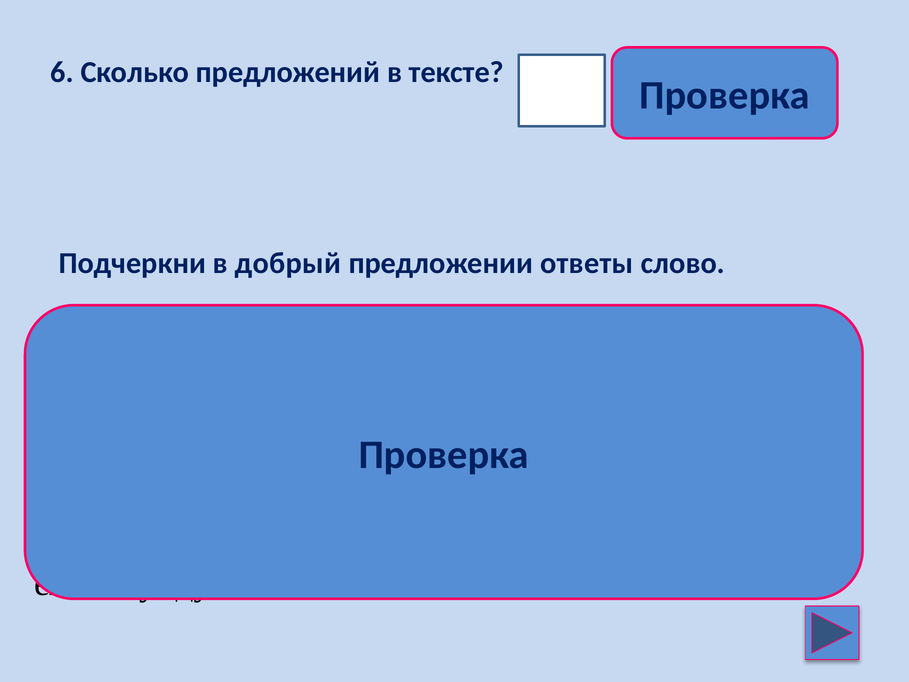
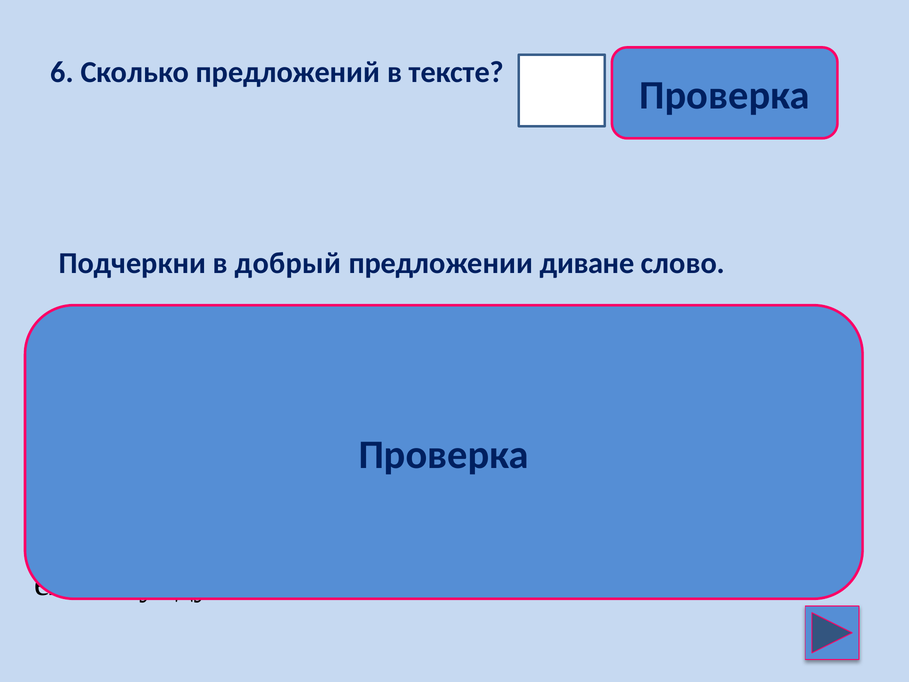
предложении ответы: ответы -> диване (587, 263)
